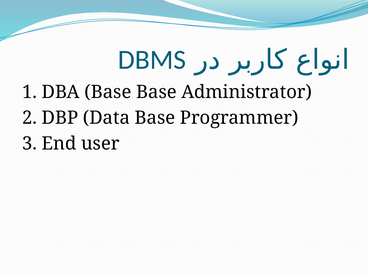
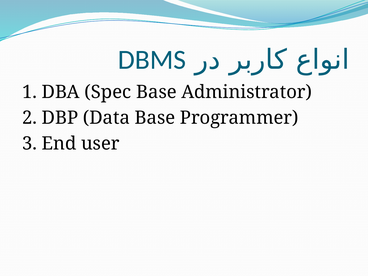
DBA Base: Base -> Spec (108, 92)
